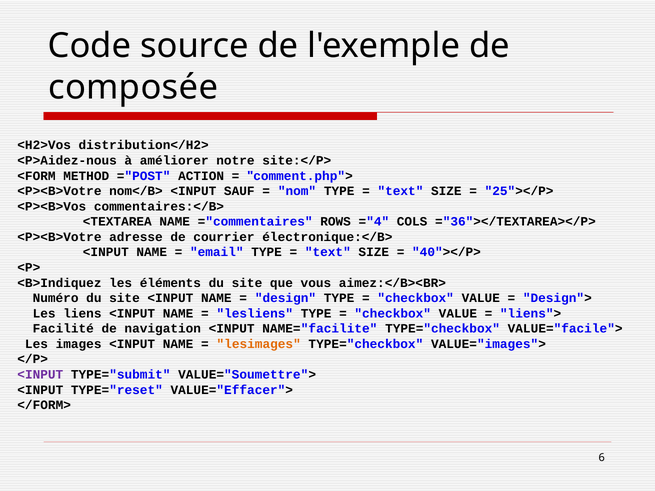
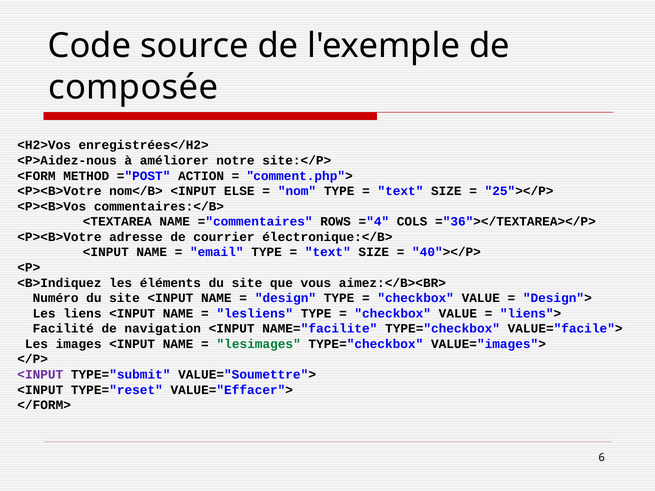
distribution</H2>: distribution</H2> -> enregistrées</H2> (144, 145)
SAUF: SAUF -> ELSE (239, 191)
lesimages colour: orange -> green (259, 344)
